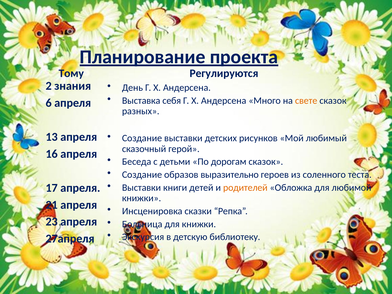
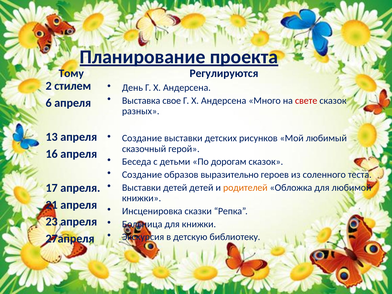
знания: знания -> стилем (73, 86)
себя: себя -> свое (172, 101)
свете colour: orange -> red (306, 101)
Выставки книги: книги -> детей (175, 188)
